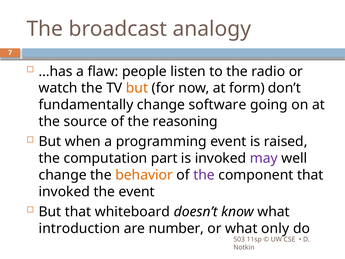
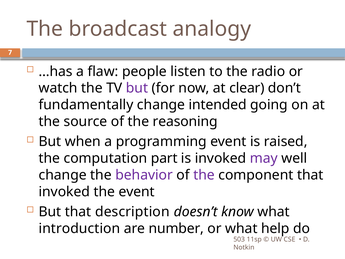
but colour: orange -> purple (137, 88)
form: form -> clear (247, 88)
software: software -> intended (218, 105)
behavior colour: orange -> purple (144, 175)
whiteboard: whiteboard -> description (132, 212)
only: only -> help (275, 228)
